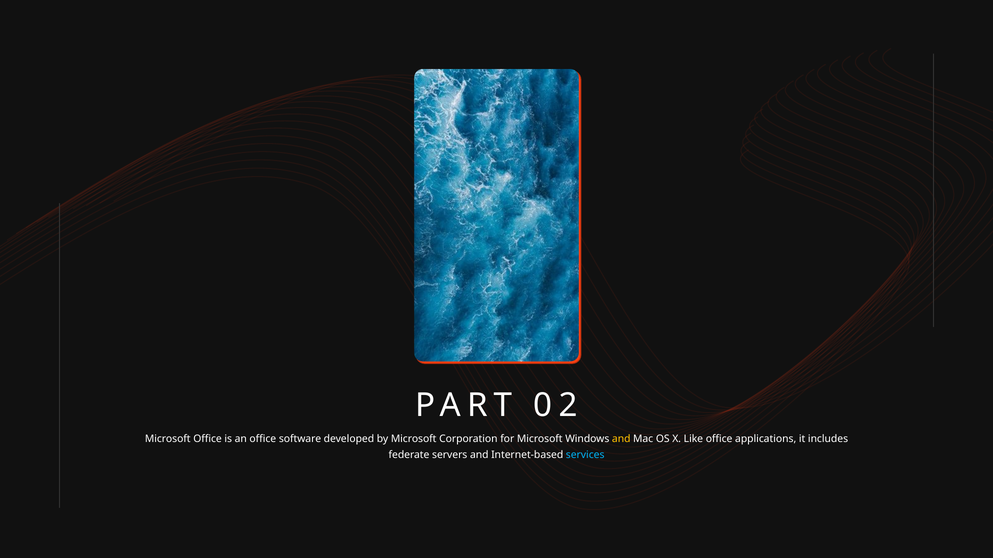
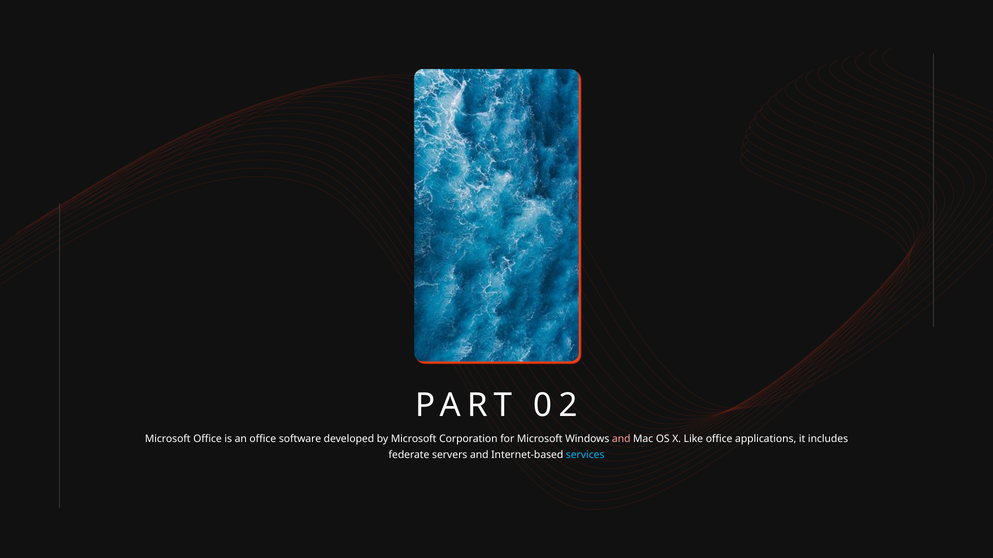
and colour: yellow -> pink (621, 439)
